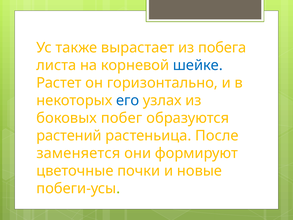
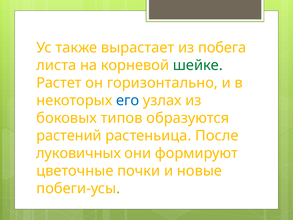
шейке colour: blue -> green (198, 65)
побег: побег -> типов (122, 118)
заменяется: заменяется -> луковичных (79, 153)
